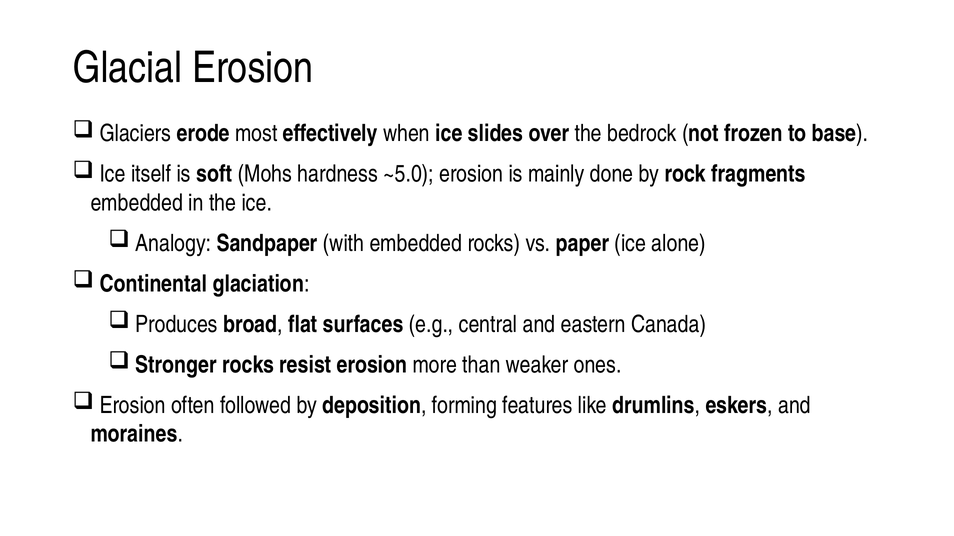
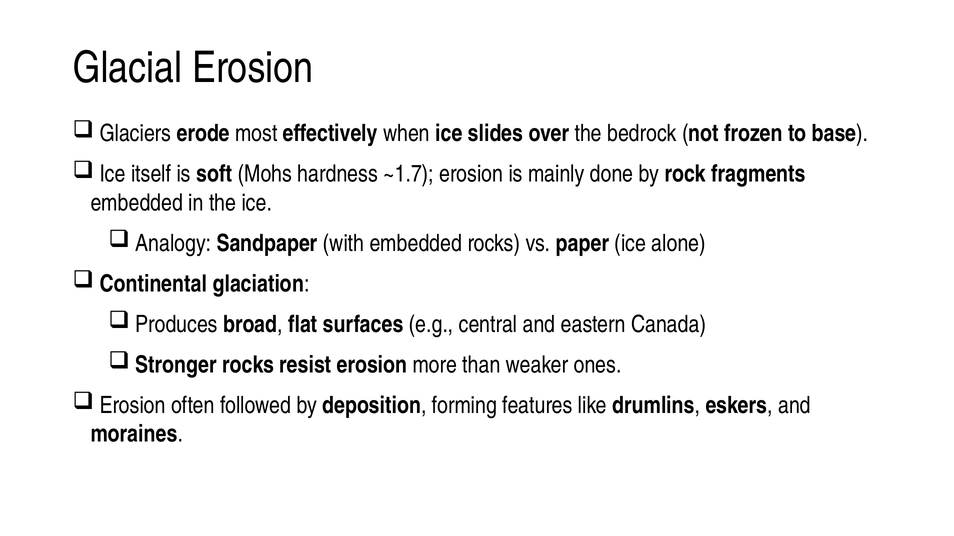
~5.0: ~5.0 -> ~1.7 (409, 174)
